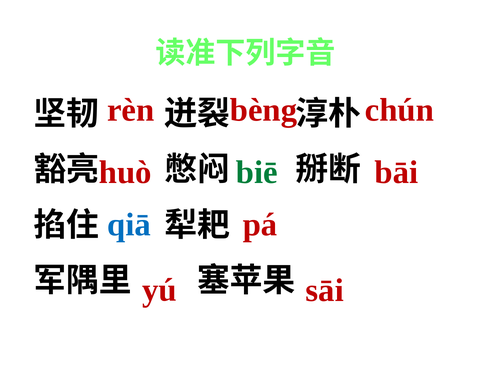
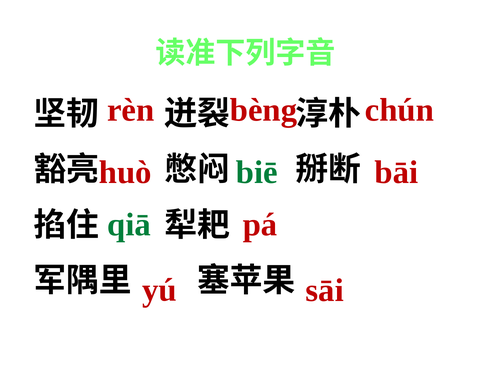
qiā colour: blue -> green (129, 225)
